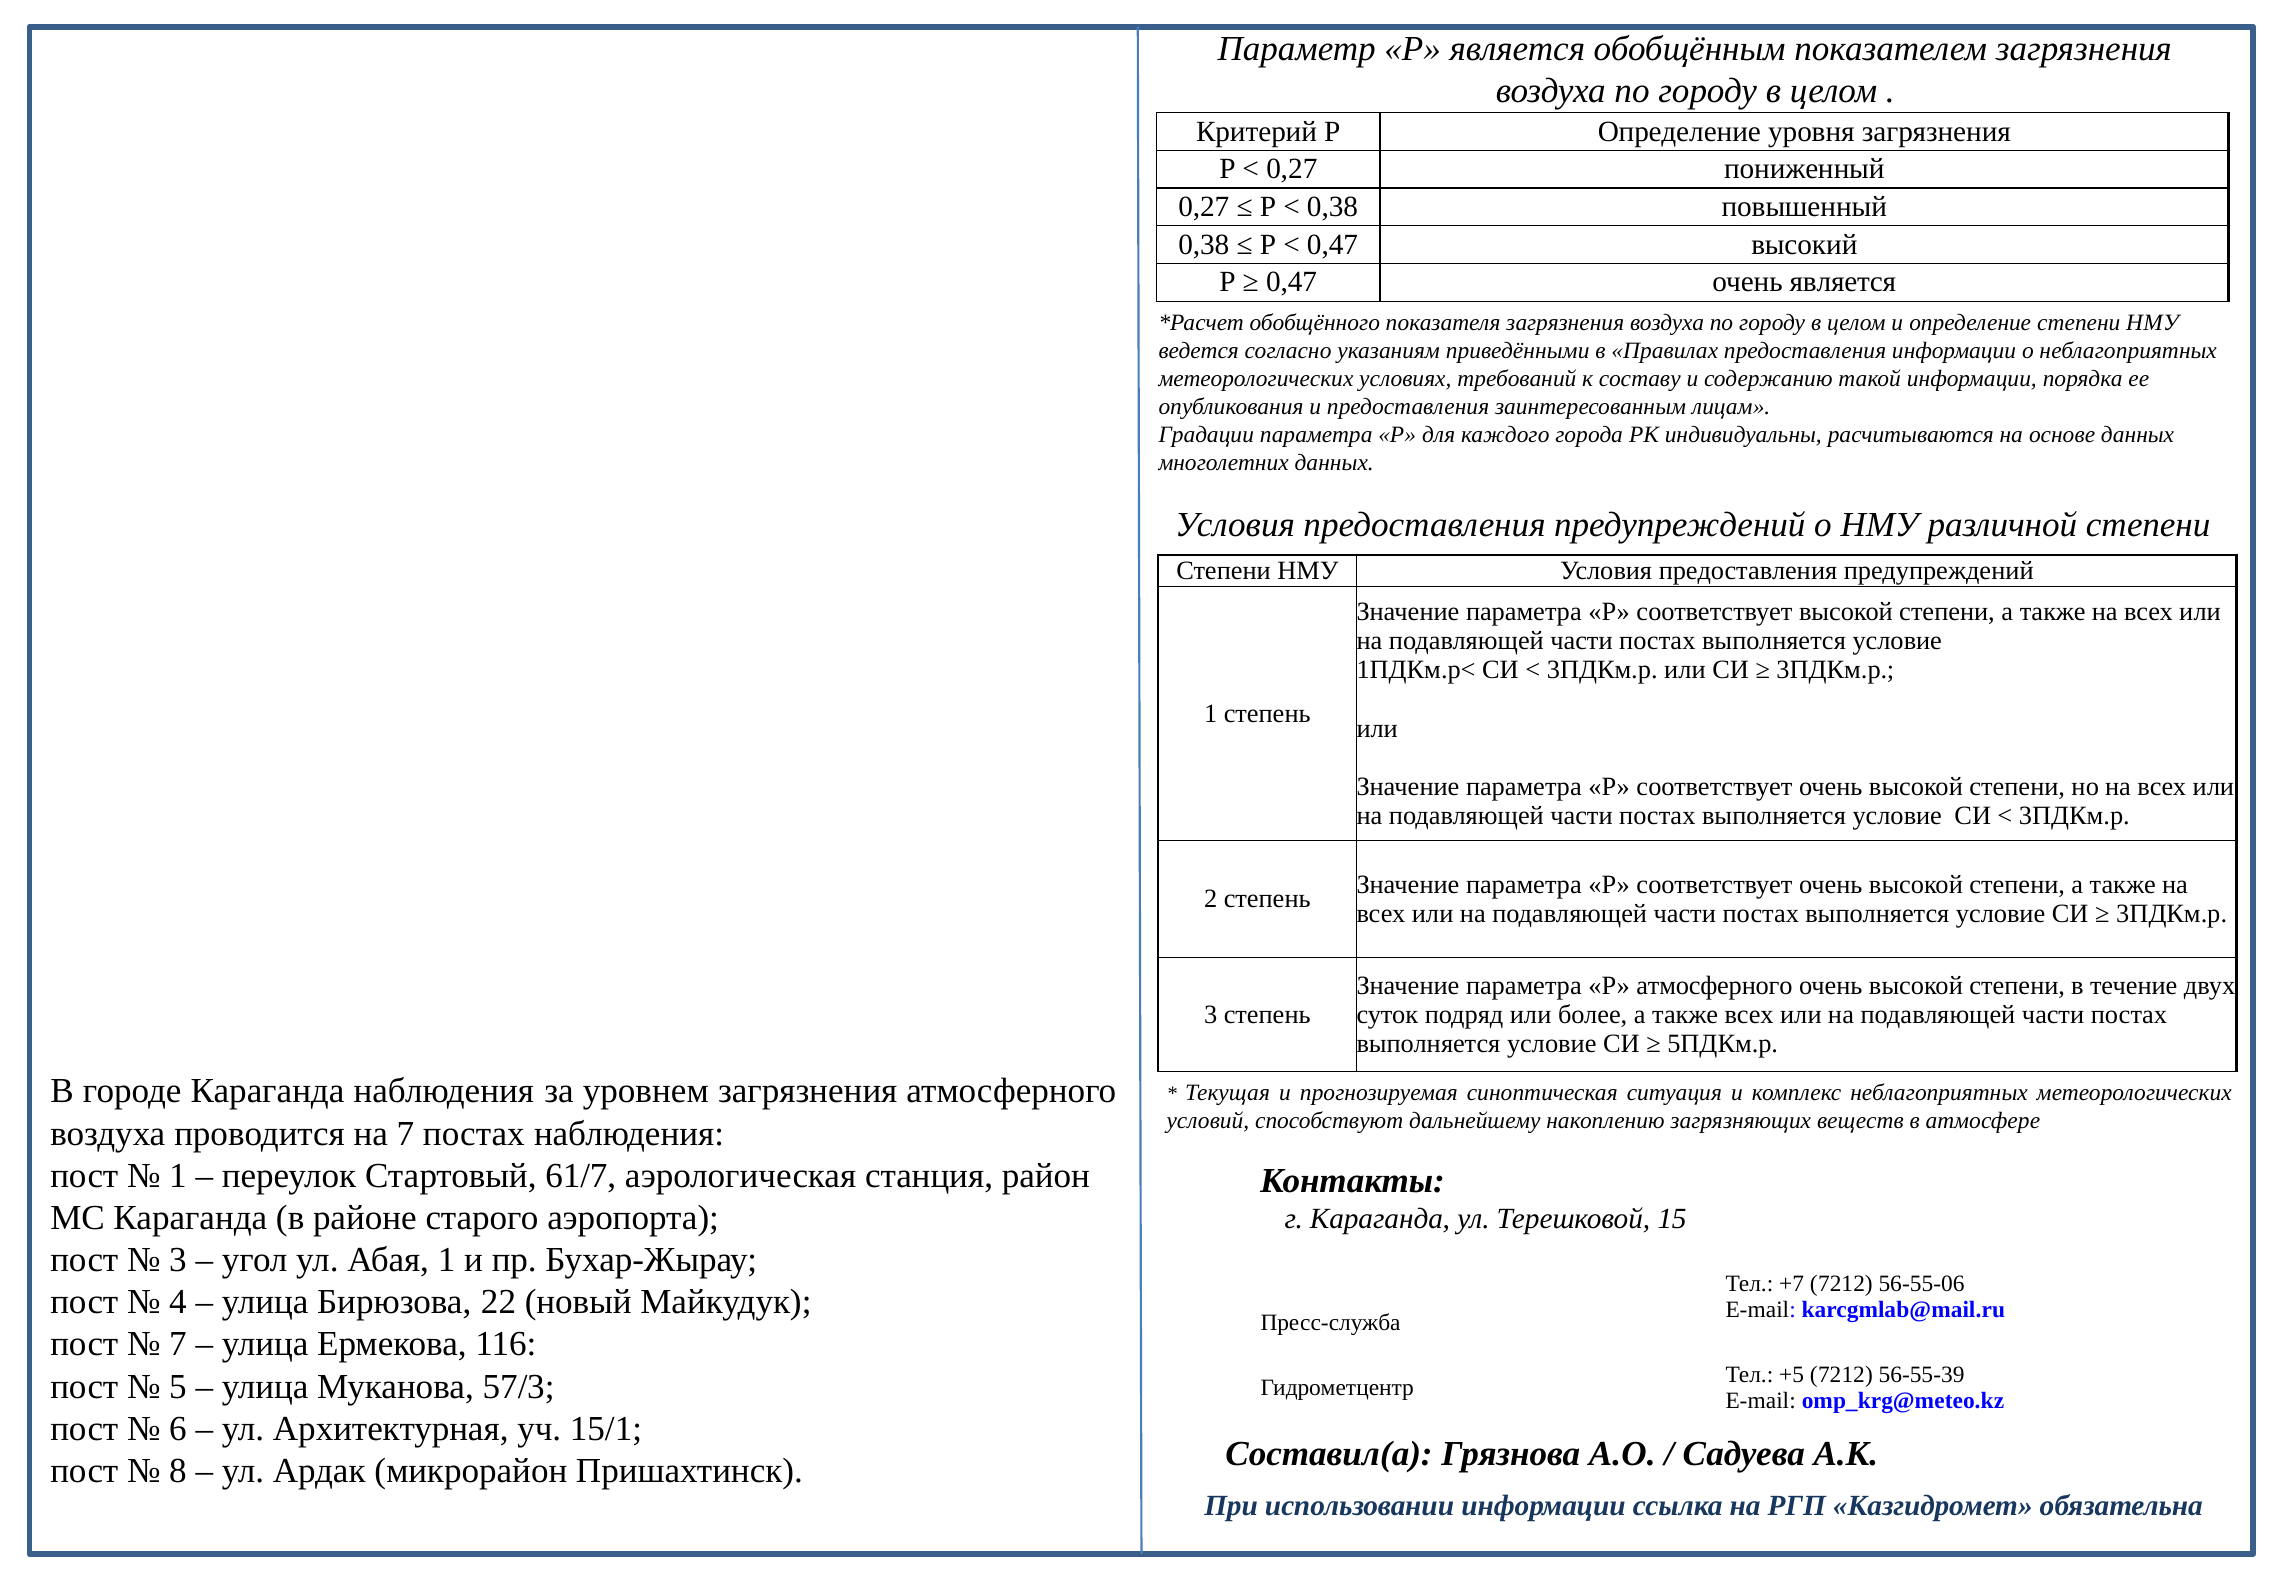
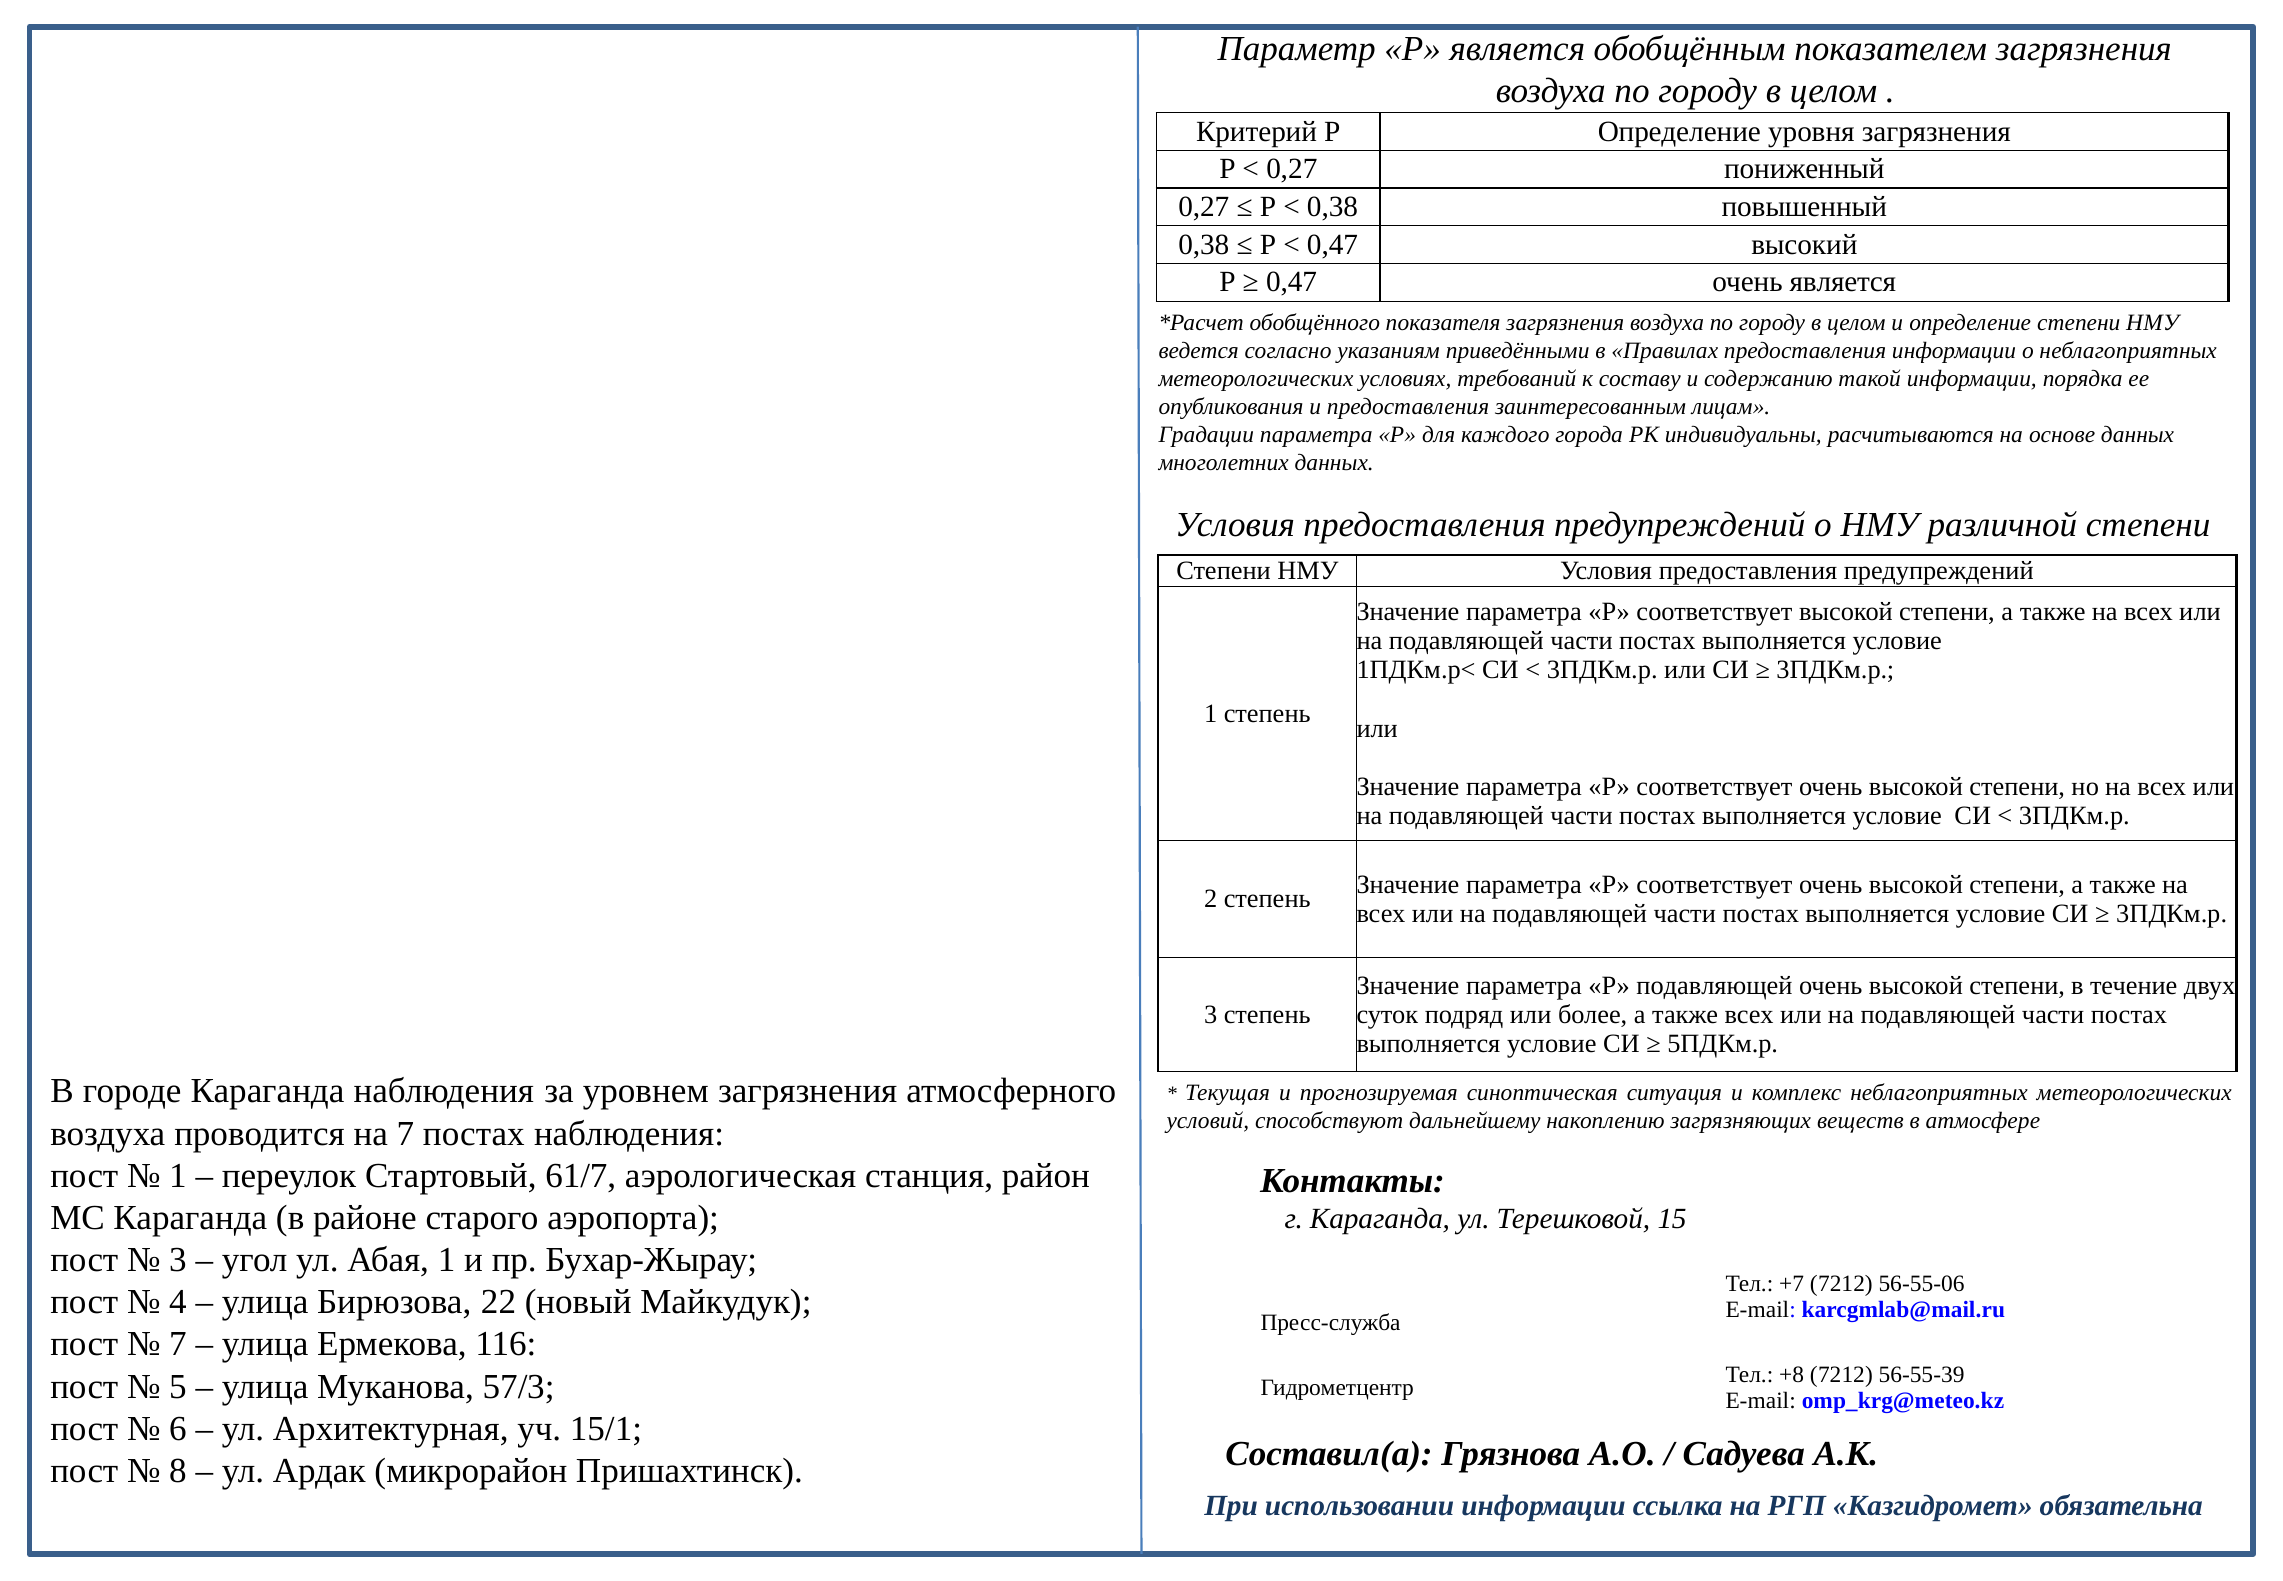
Р атмосферного: атмосферного -> подавляющей (1714, 985)
+5: +5 -> +8 (1792, 1375)
